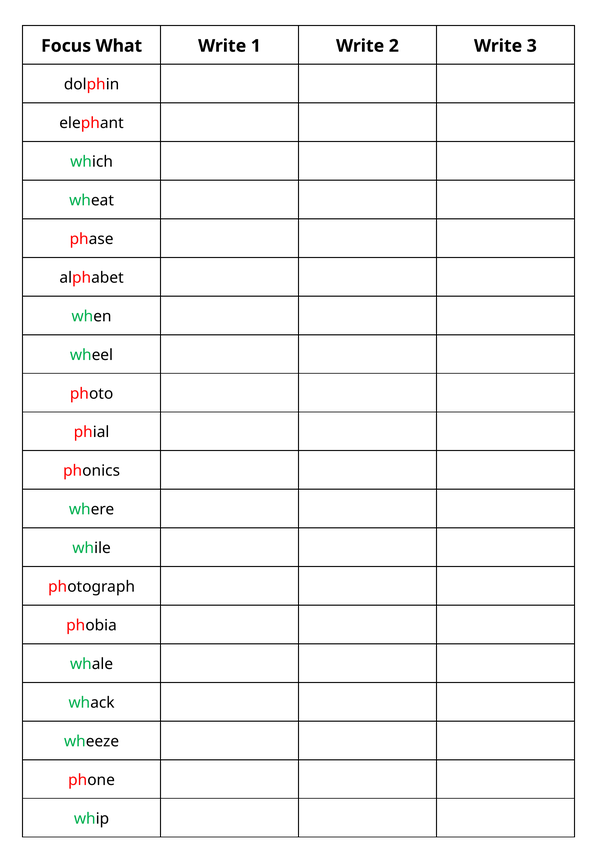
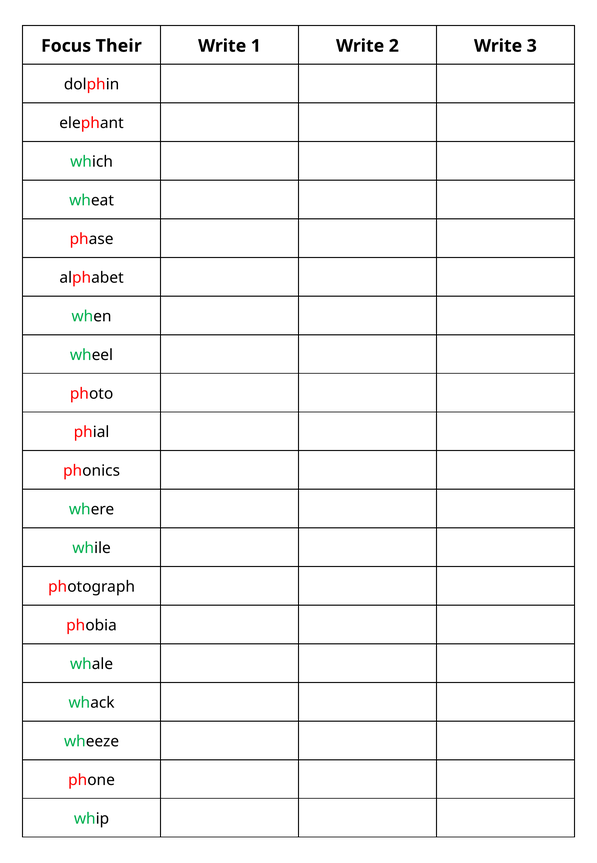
What: What -> Their (119, 46)
